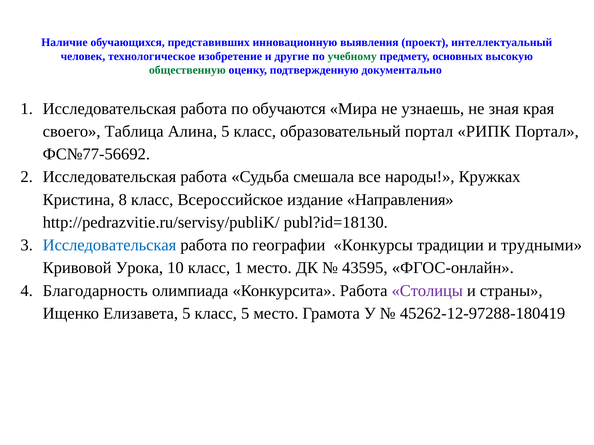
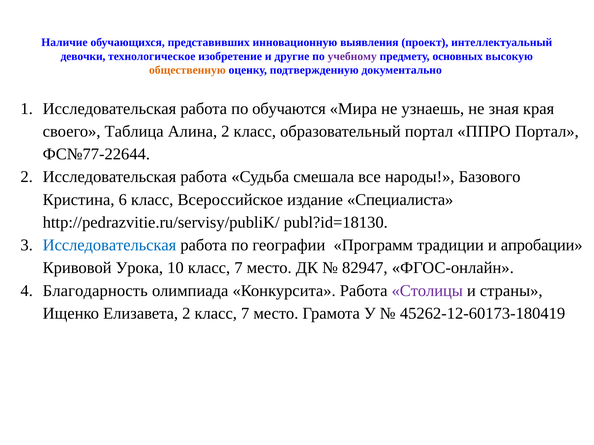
человек: человек -> девочки (83, 56)
учебному colour: green -> purple (352, 56)
общественную colour: green -> orange (187, 70)
Алина 5: 5 -> 2 (225, 131)
РИПК: РИПК -> ППРО (484, 131)
ФС№77-56692: ФС№77-56692 -> ФС№77-22644 (96, 154)
Кружках: Кружках -> Базового (490, 177)
8: 8 -> 6 (123, 200)
Направления: Направления -> Специалиста (400, 200)
Конкурсы: Конкурсы -> Программ (373, 245)
трудными: трудными -> апробации (542, 245)
10 класс 1: 1 -> 7 (238, 268)
43595: 43595 -> 82947 (365, 268)
Елизавета 5: 5 -> 2 (186, 314)
5: 5 -> 7 (245, 314)
45262-12-97288-180419: 45262-12-97288-180419 -> 45262-12-60173-180419 (483, 314)
